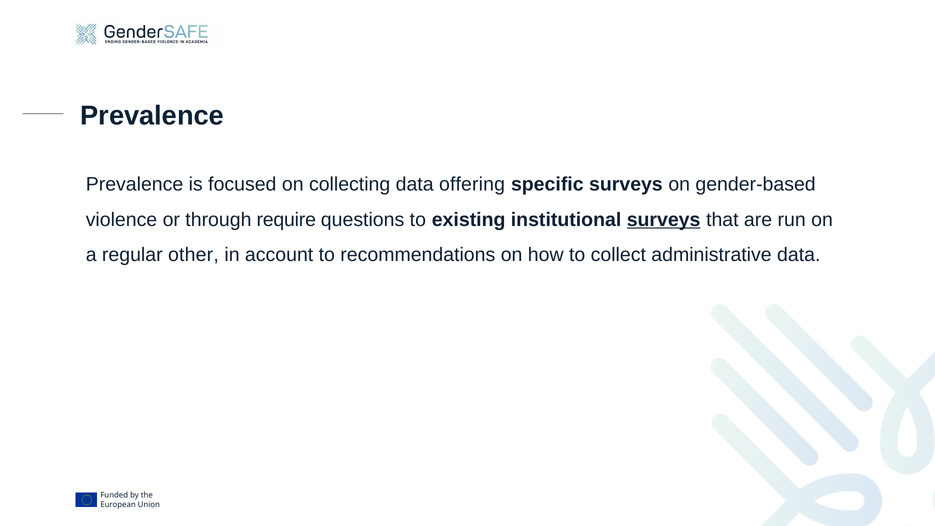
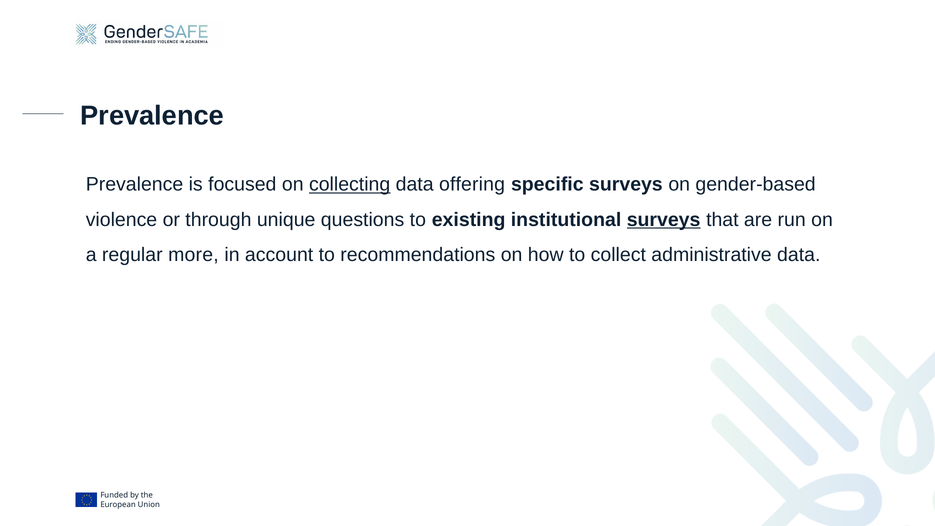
collecting underline: none -> present (350, 185)
require: require -> unique (286, 220)
other: other -> more (193, 255)
